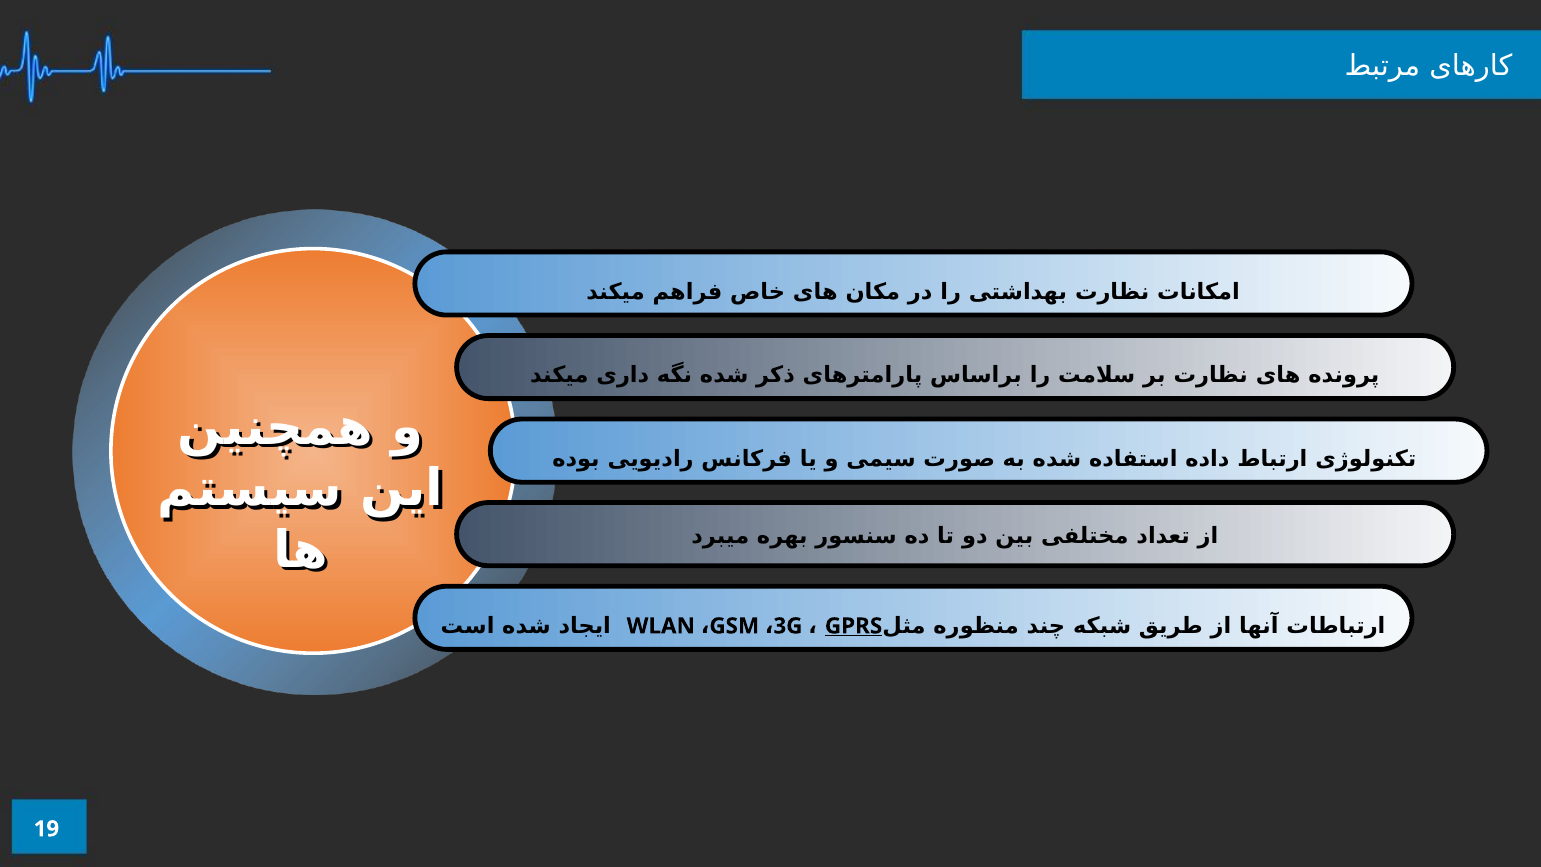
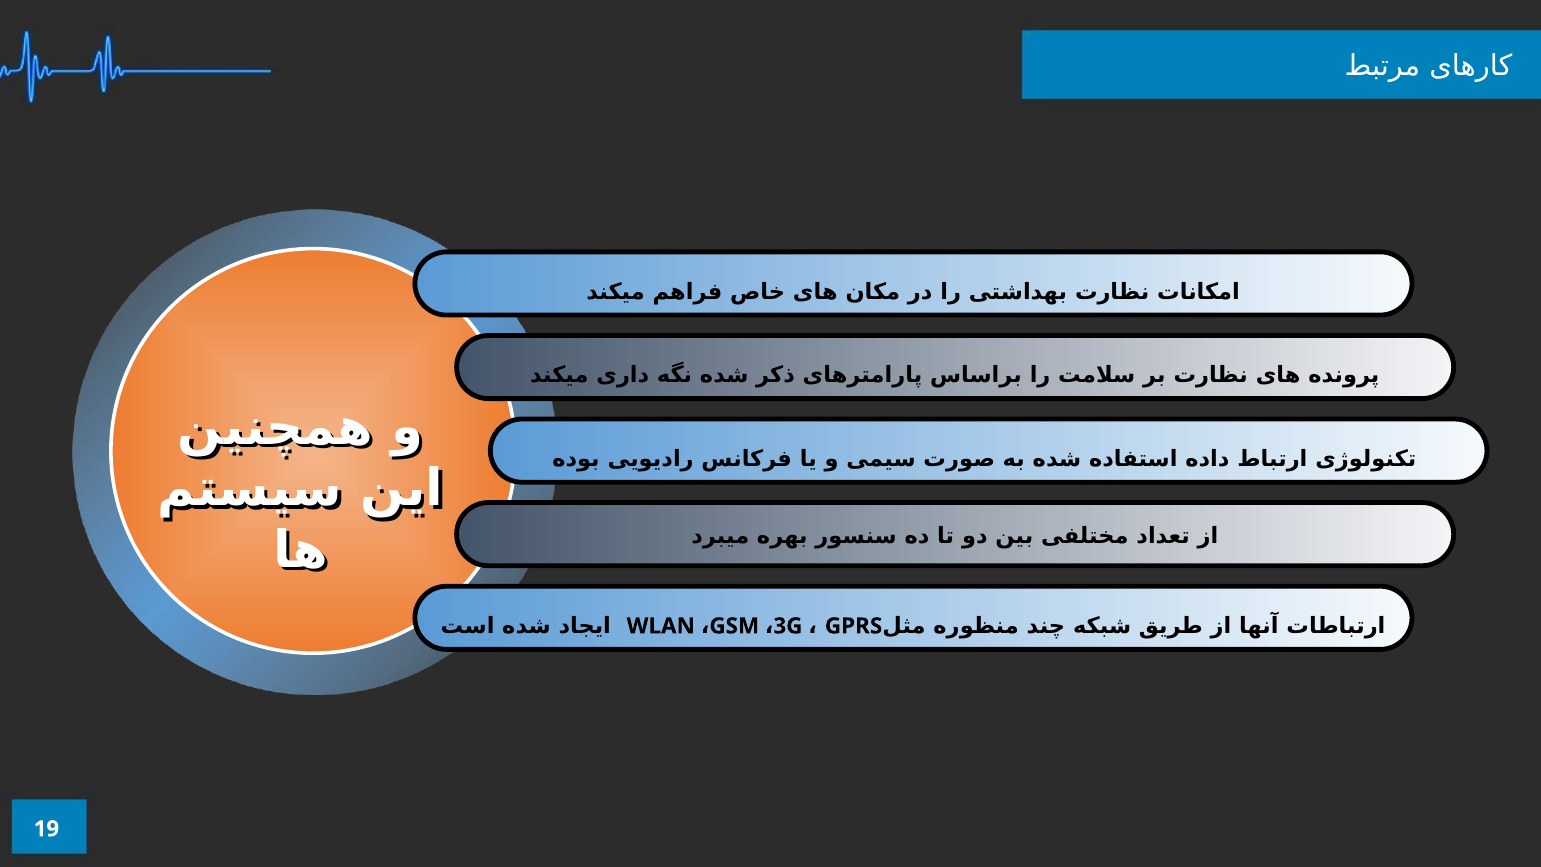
GPRS underline: present -> none (854, 626)
